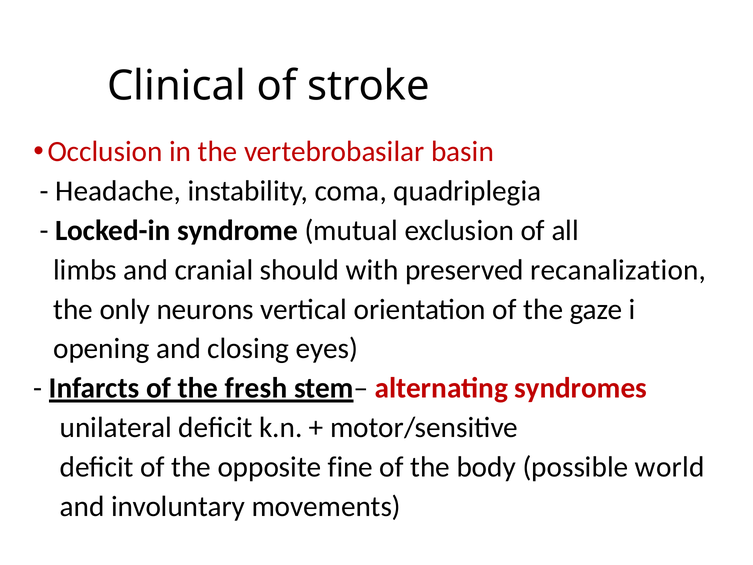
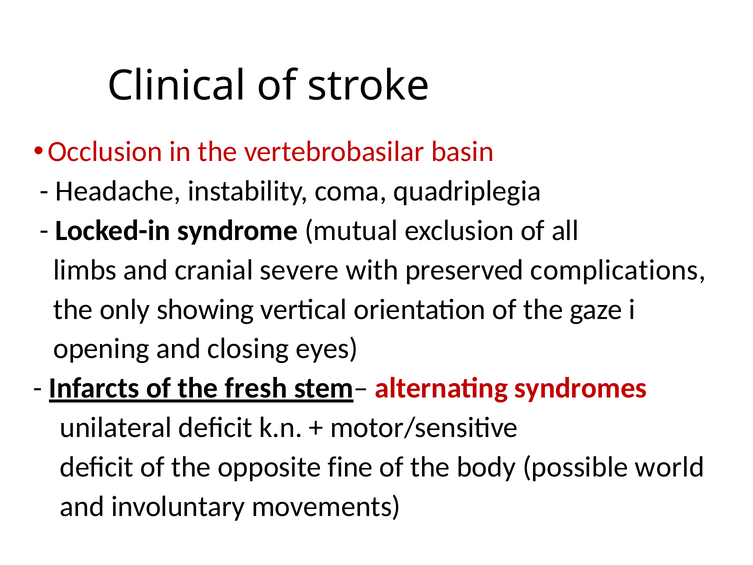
should: should -> severe (299, 270)
recanalization: recanalization -> complications (618, 270)
neurons: neurons -> showing (205, 309)
